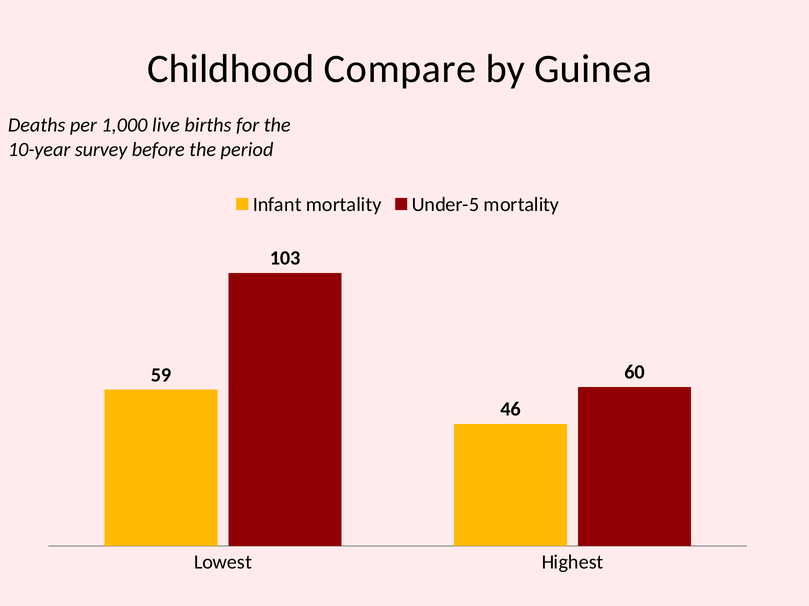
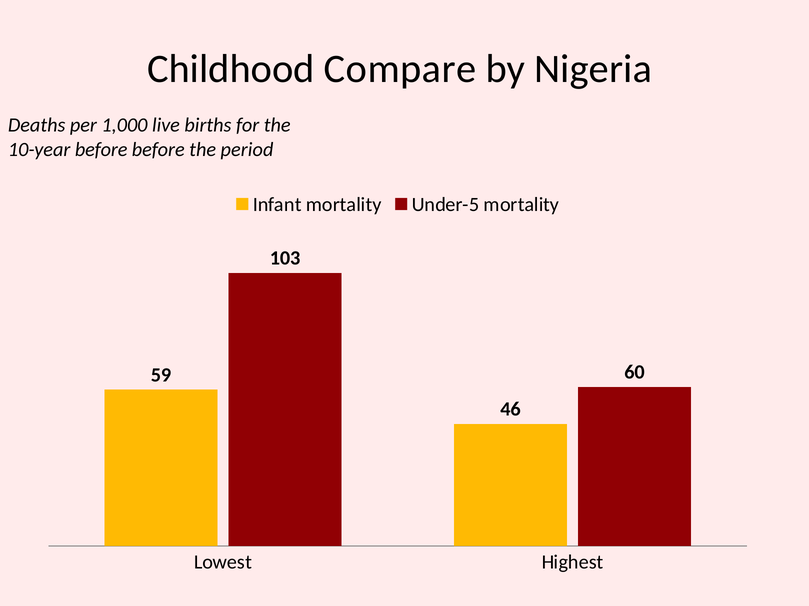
Guinea: Guinea -> Nigeria (593, 69)
10-year survey: survey -> before (101, 150)
